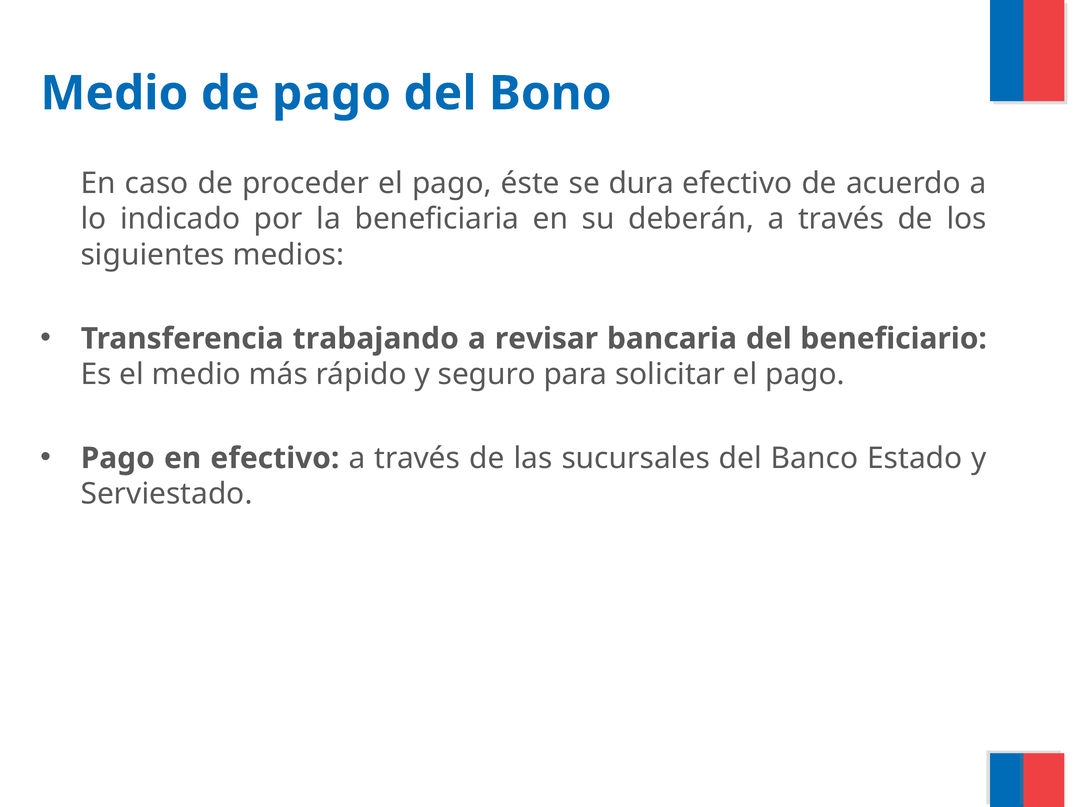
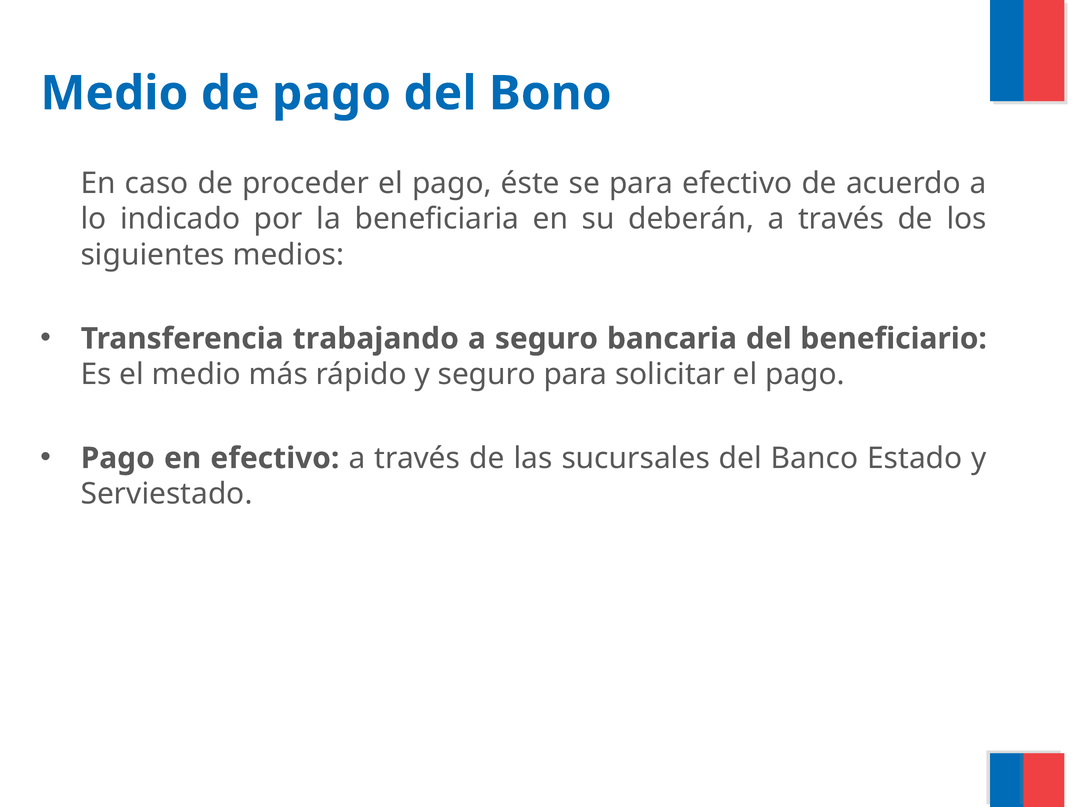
se dura: dura -> para (641, 183)
a revisar: revisar -> seguro (546, 339)
